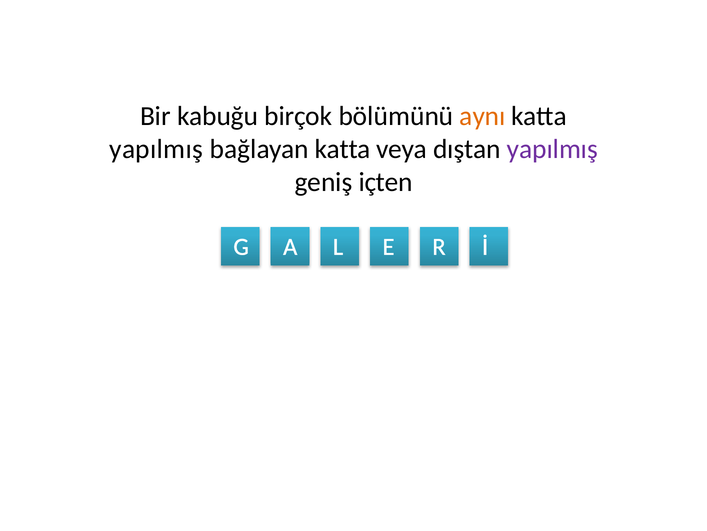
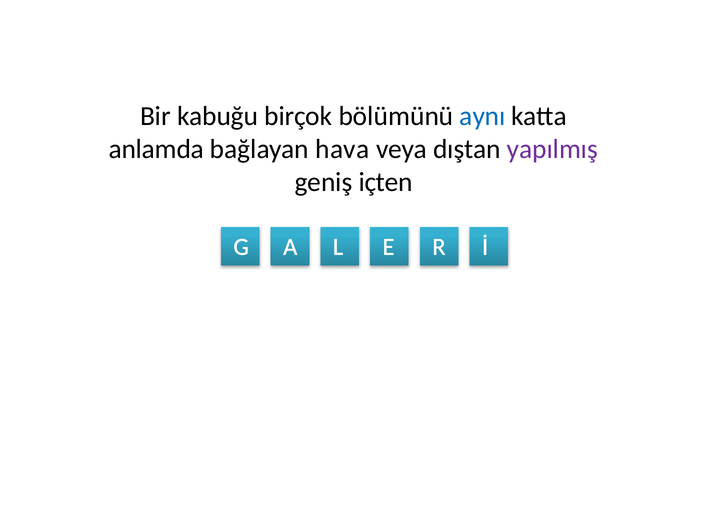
aynı colour: orange -> blue (482, 116)
yapılmış: yapılmış -> anlamda (156, 149)
bağlayan katta: katta -> hava (342, 149)
